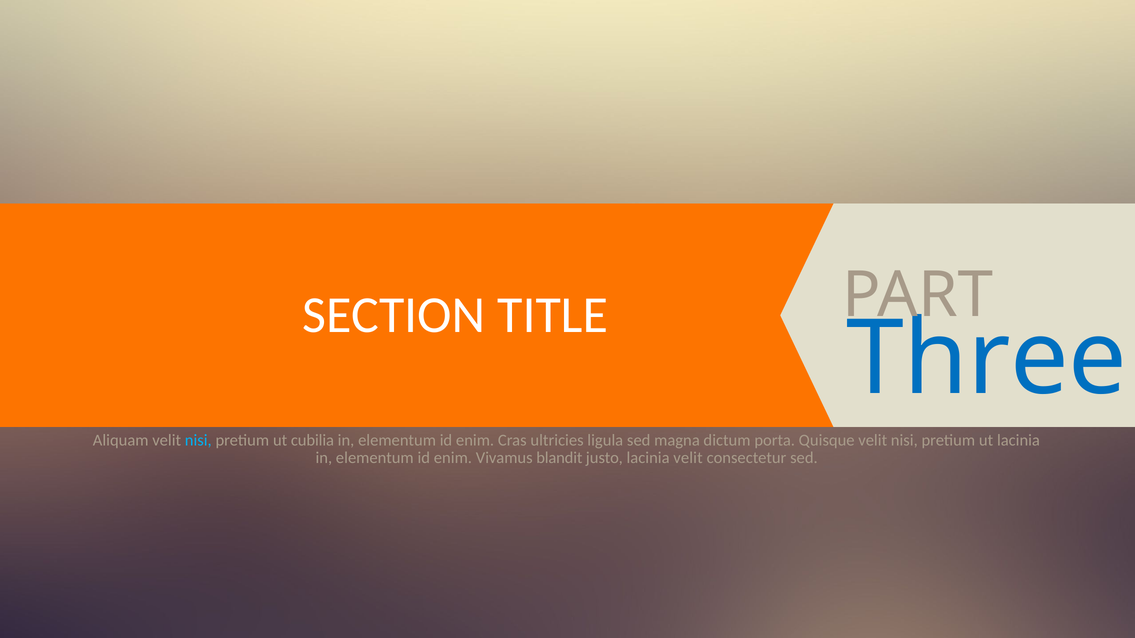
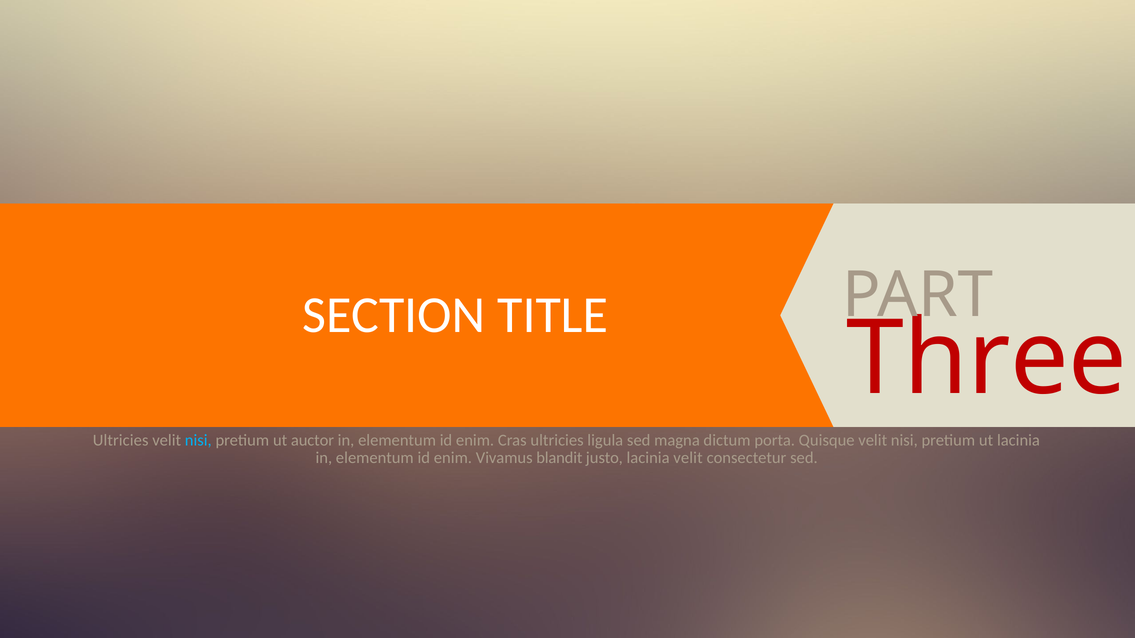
Three colour: blue -> red (987, 359)
Aliquam: Aliquam -> Ultricies (121, 440)
cubilia: cubilia -> auctor (313, 440)
